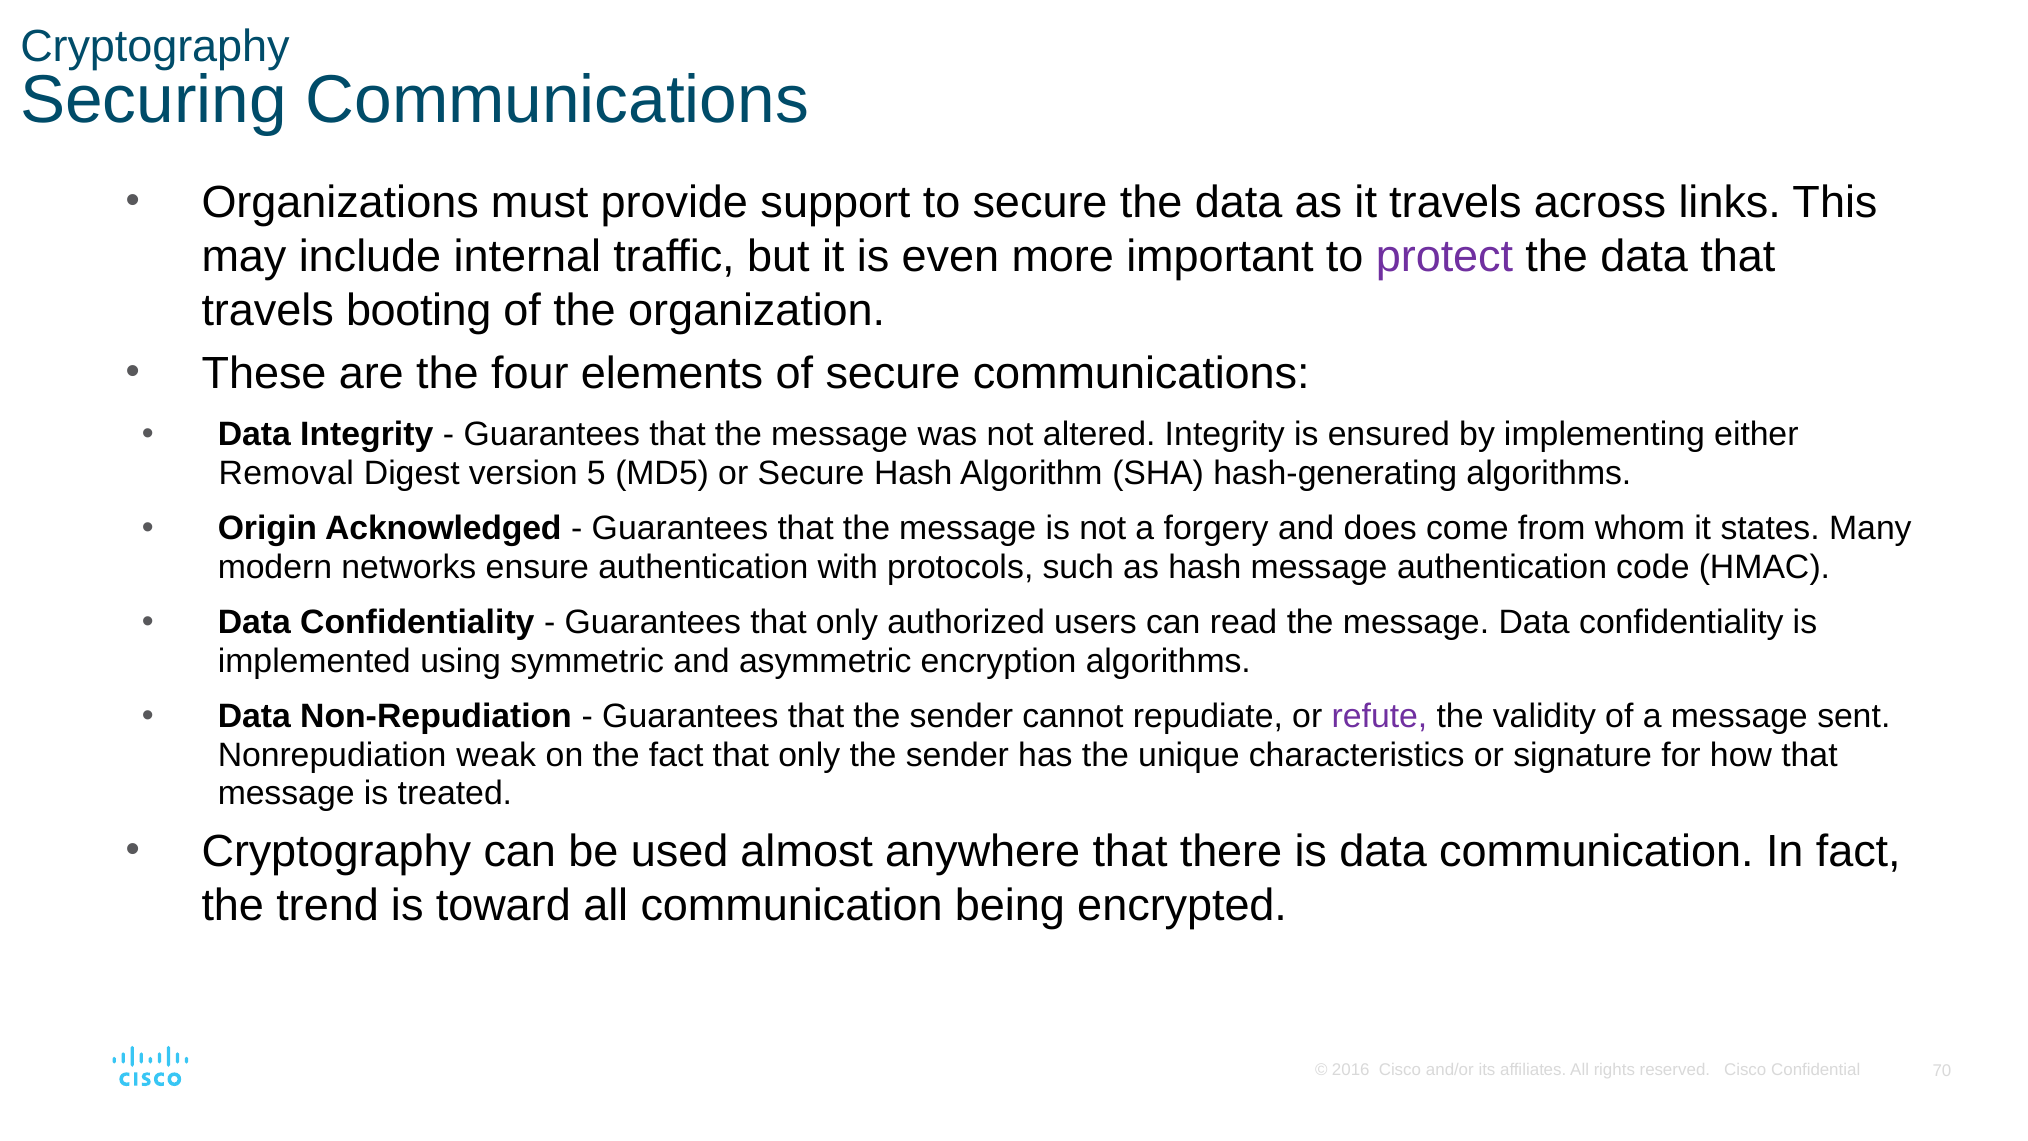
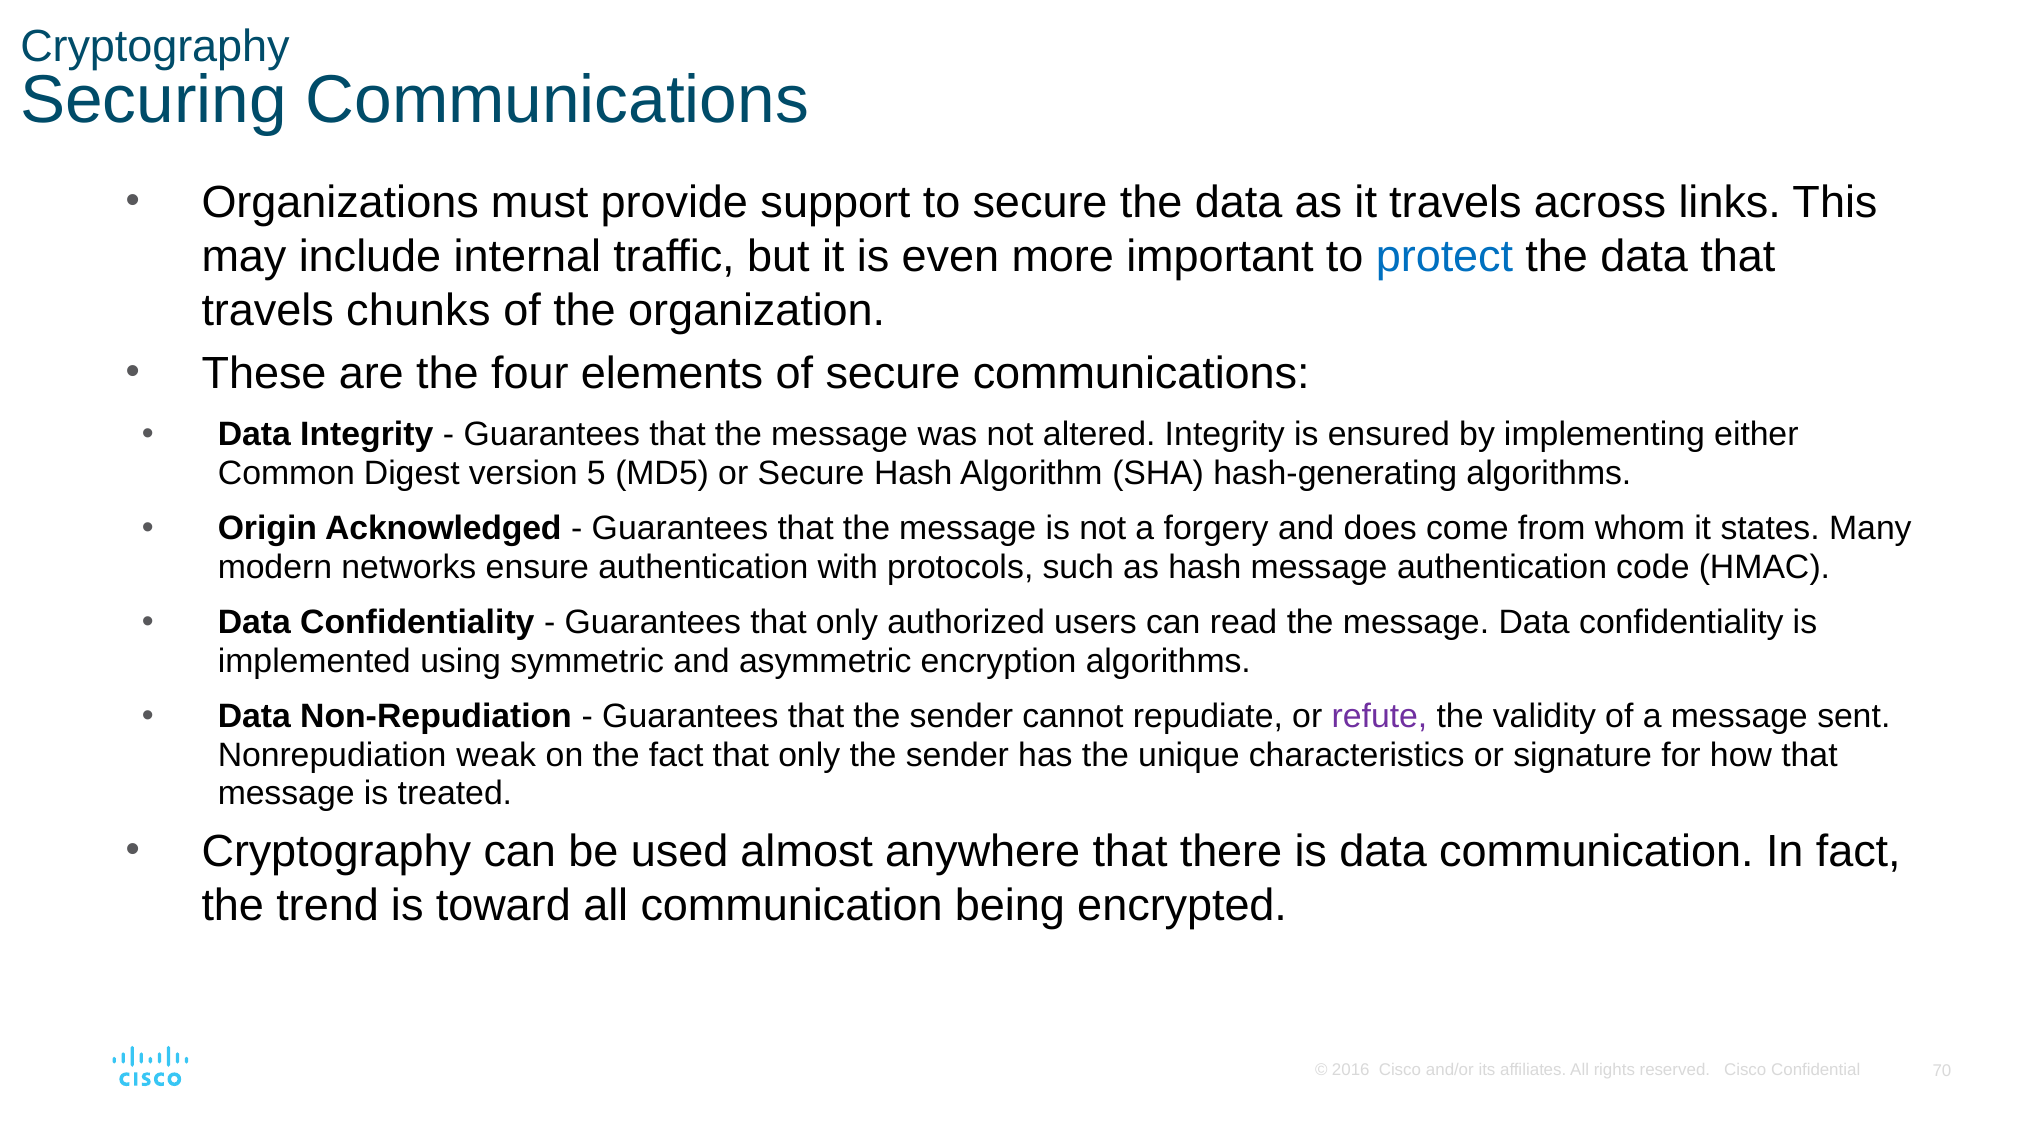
protect colour: purple -> blue (1445, 257)
booting: booting -> chunks (418, 311)
Removal: Removal -> Common (286, 473)
